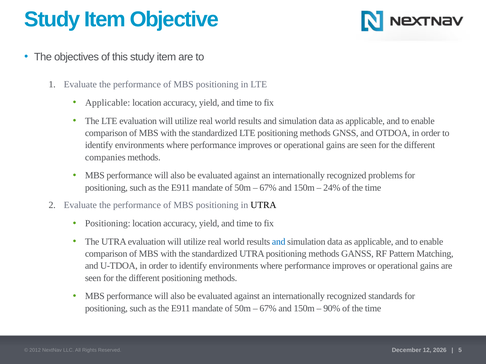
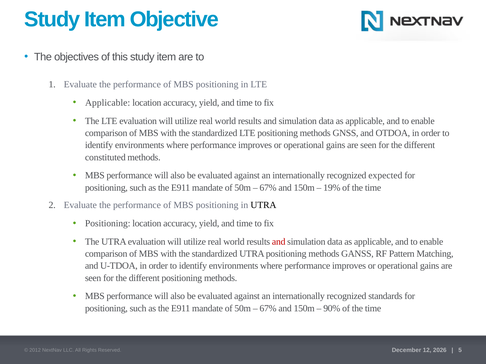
companies: companies -> constituted (105, 158)
problems: problems -> expected (385, 176)
24%: 24% -> 19% (332, 188)
and colour: blue -> red (279, 242)
